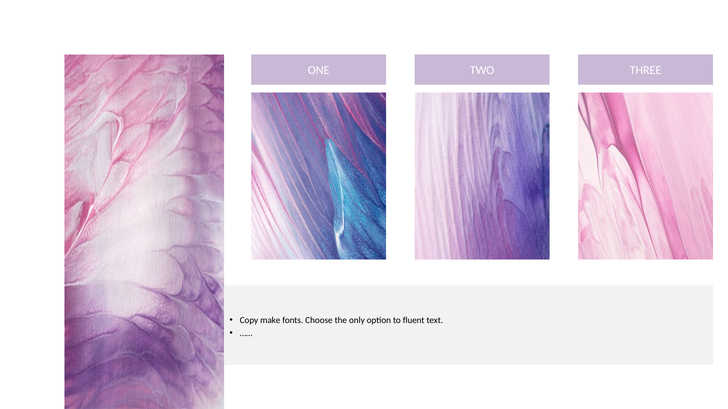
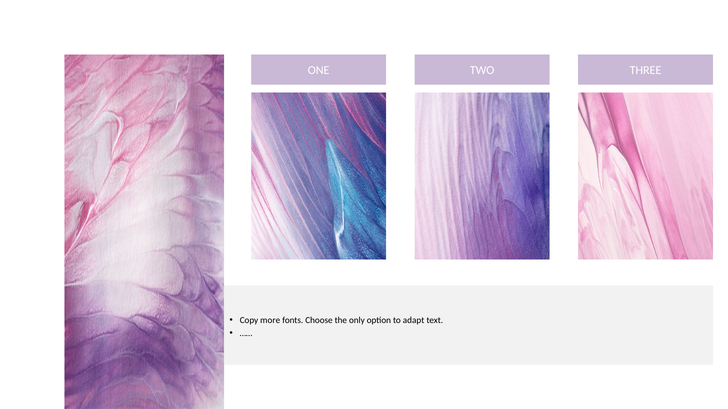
make: make -> more (270, 321)
fluent: fluent -> adapt (414, 321)
